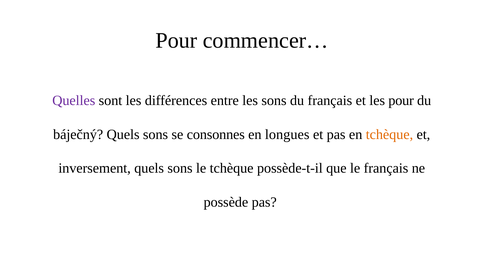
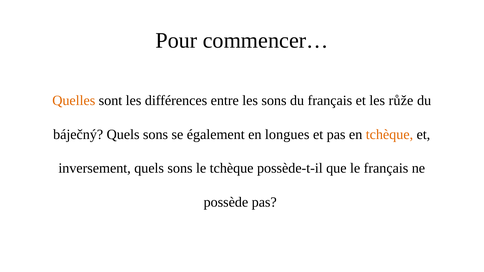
Quelles colour: purple -> orange (74, 101)
les pour: pour -> růže (401, 101)
consonnes: consonnes -> également (216, 135)
